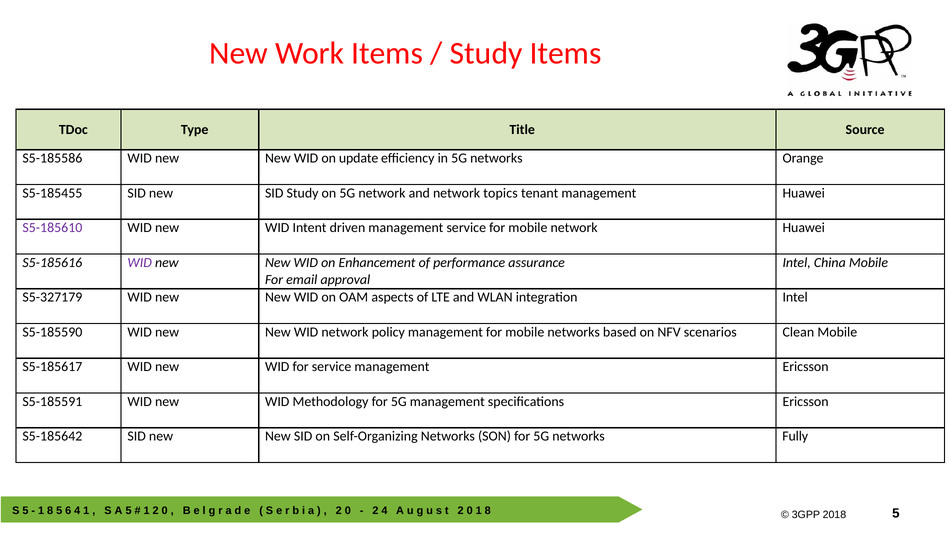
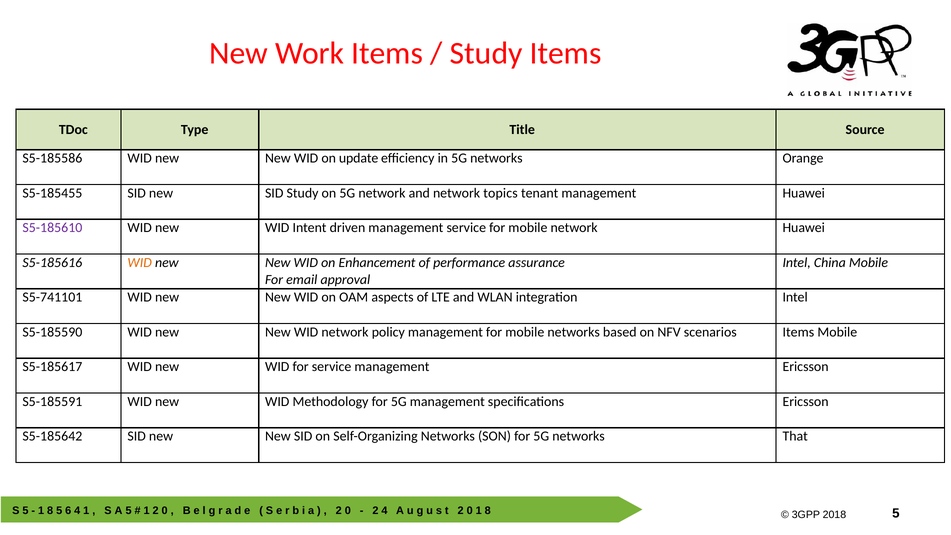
WID colour: purple -> orange (140, 263)
S5-327179: S5-327179 -> S5-741101 (52, 297)
scenarios Clean: Clean -> Items (798, 332)
Fully: Fully -> That (795, 436)
